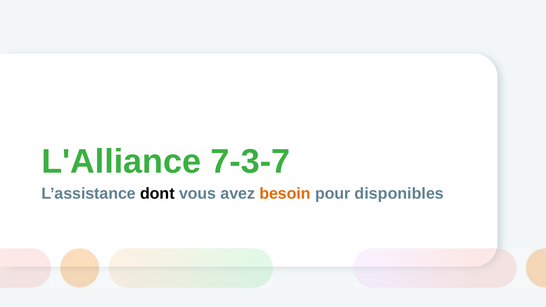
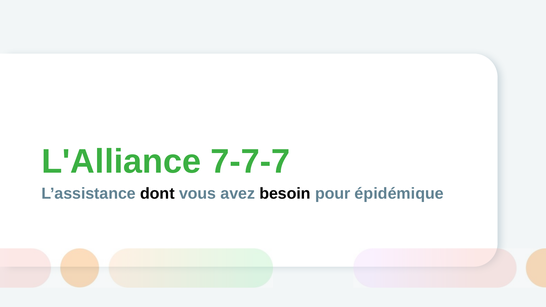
7-3-7: 7-3-7 -> 7-7-7 (250, 162)
besoin colour: orange -> black (285, 194)
disponibles: disponibles -> épidémique (399, 194)
